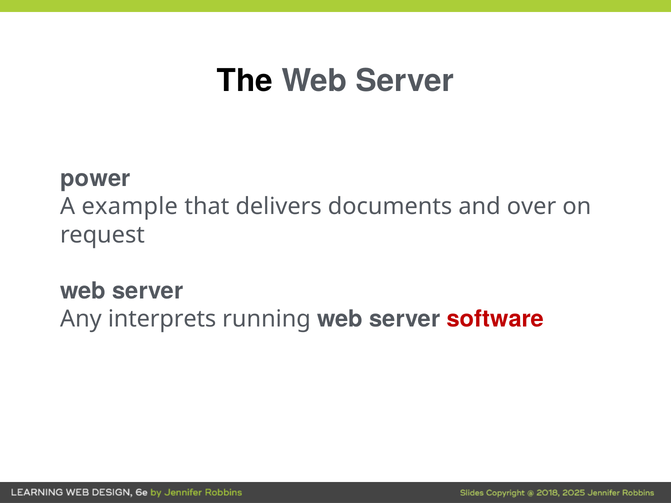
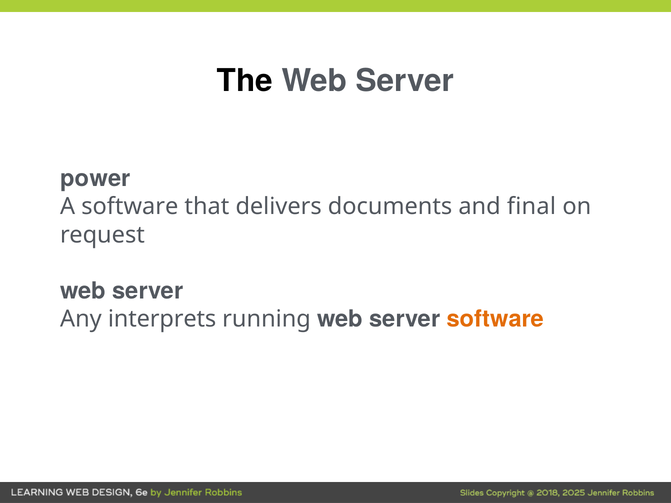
A example: example -> software (130, 207)
over: over -> final (531, 207)
software colour: red -> orange (495, 319)
